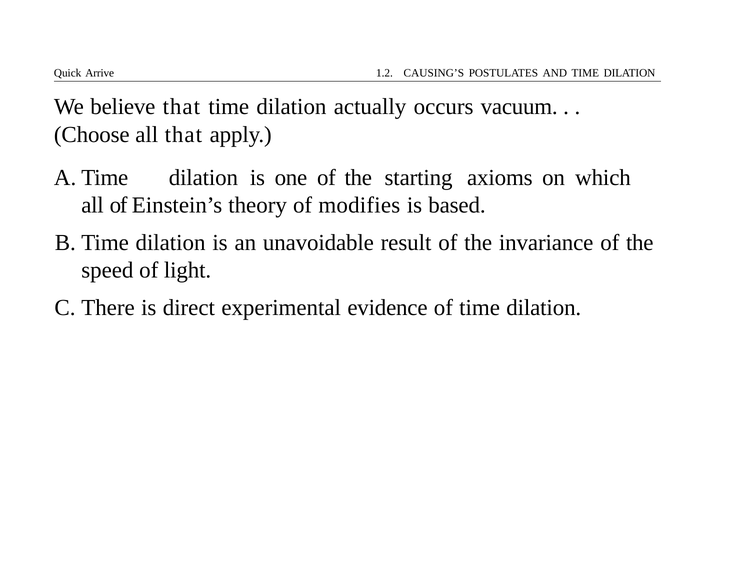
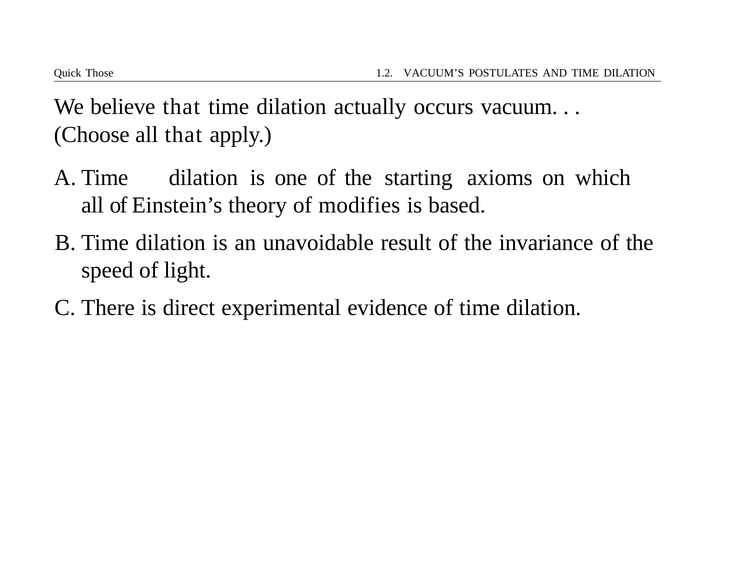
Arrive: Arrive -> Those (100, 73)
CAUSING’S: CAUSING’S -> VACUUM’S (434, 73)
